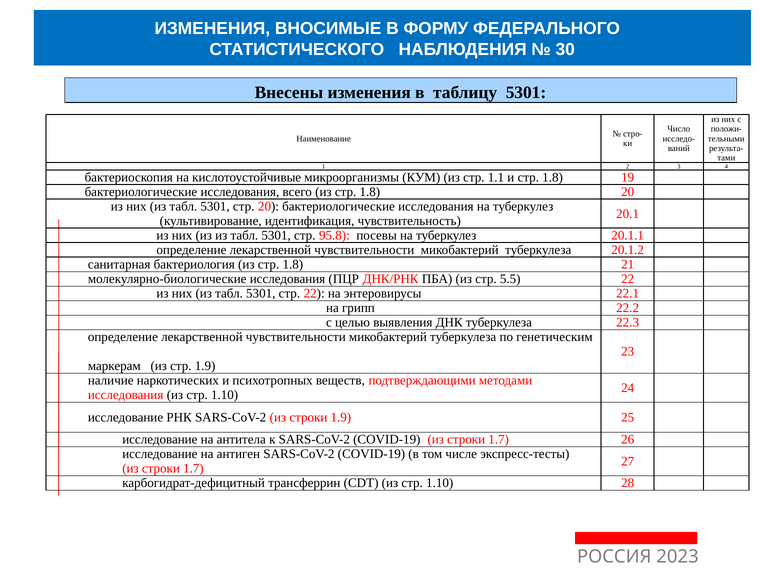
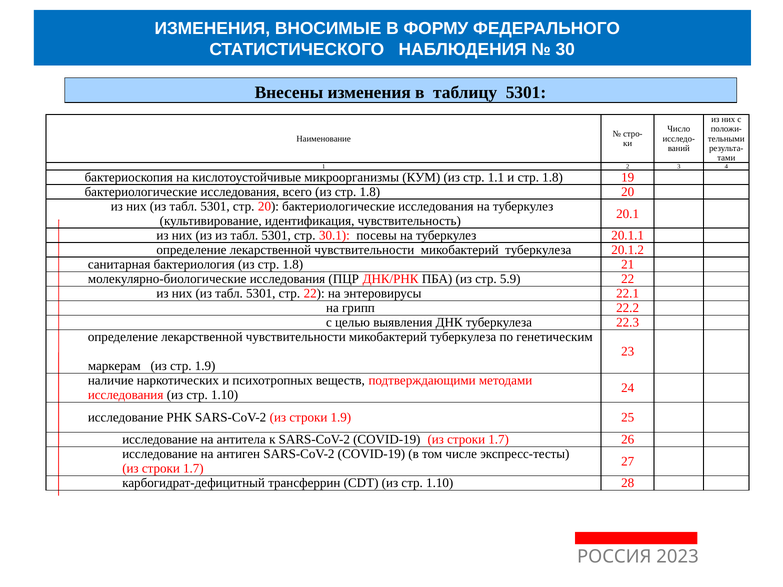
95.8: 95.8 -> 30.1 (334, 236)
5.5: 5.5 -> 5.9 (510, 279)
